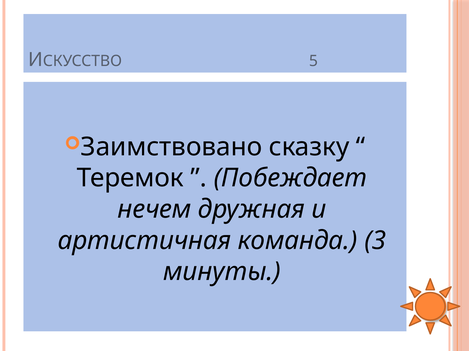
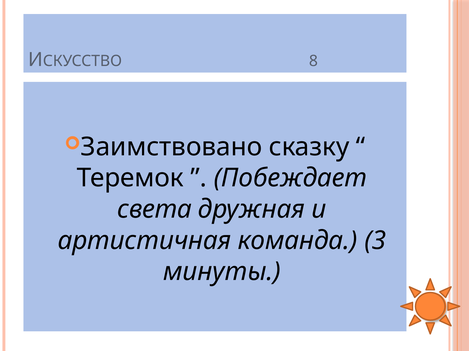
5: 5 -> 8 (313, 61)
нечем: нечем -> света (155, 210)
